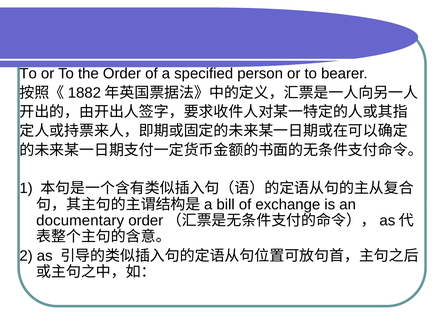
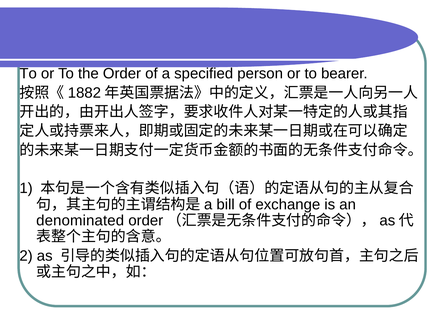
documentary: documentary -> denominated (80, 221)
